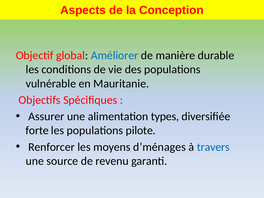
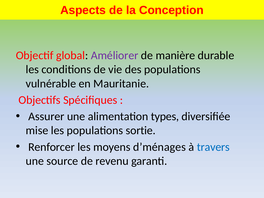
Améliorer colour: blue -> purple (115, 55)
forte: forte -> mise (37, 130)
pilote: pilote -> sortie (141, 130)
